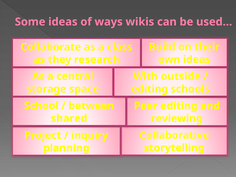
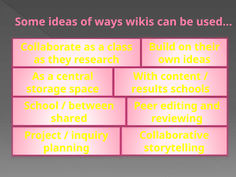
outside: outside -> content (181, 76)
editing: editing -> results (150, 89)
